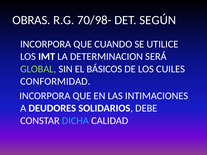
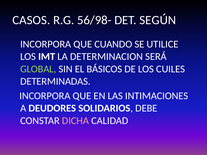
OBRAS: OBRAS -> CASOS (31, 20)
70/98-: 70/98- -> 56/98- (94, 20)
CONFORMIDAD: CONFORMIDAD -> DETERMINADAS (55, 81)
DICHA colour: light blue -> pink (75, 121)
